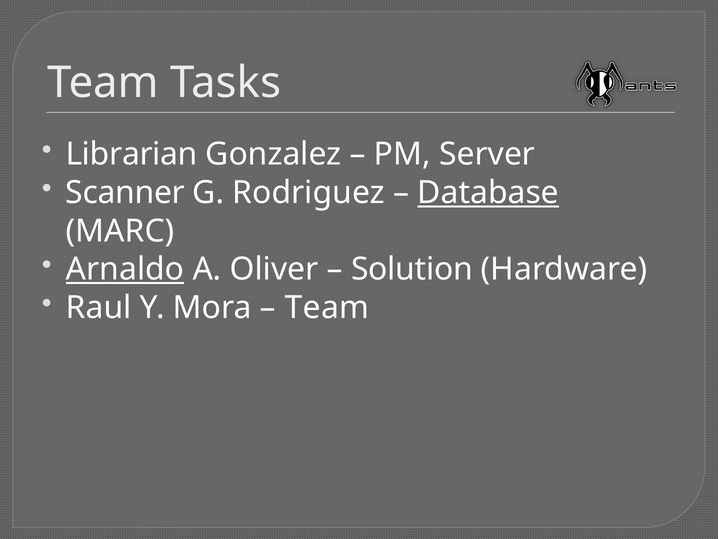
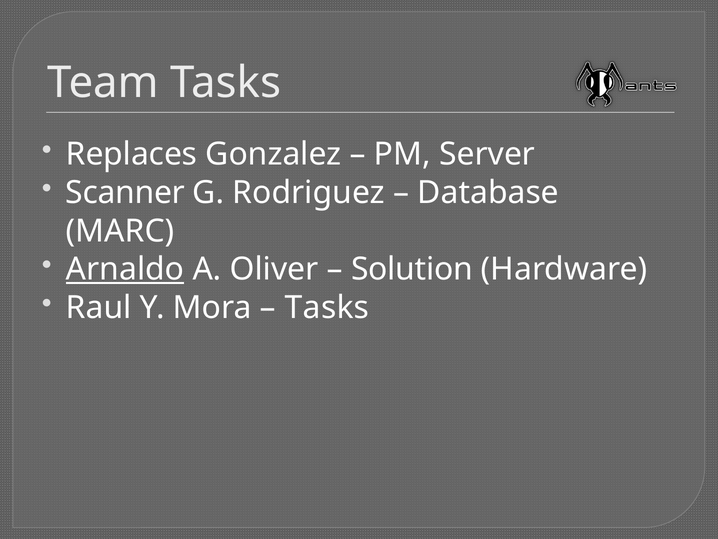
Librarian: Librarian -> Replaces (132, 154)
Database underline: present -> none (488, 192)
Team: Team -> Tasks (327, 307)
